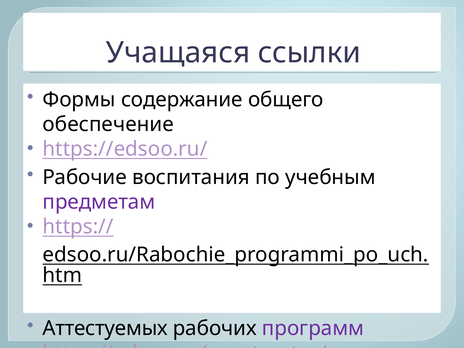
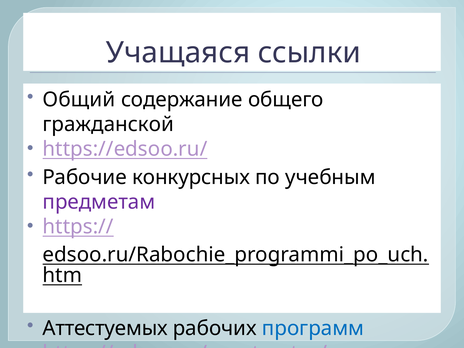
Формы: Формы -> Общий (79, 100)
обеспечение: обеспечение -> гражданской (108, 124)
воспитания: воспитания -> конкурсных (191, 177)
программ colour: purple -> blue (313, 328)
